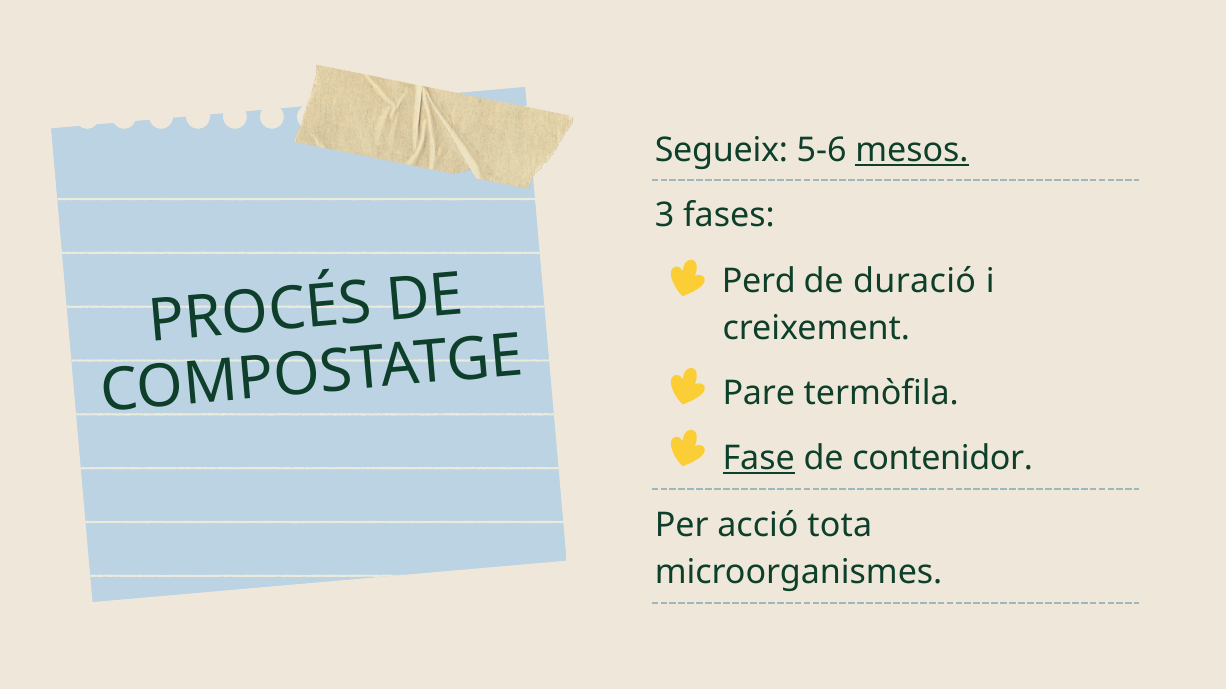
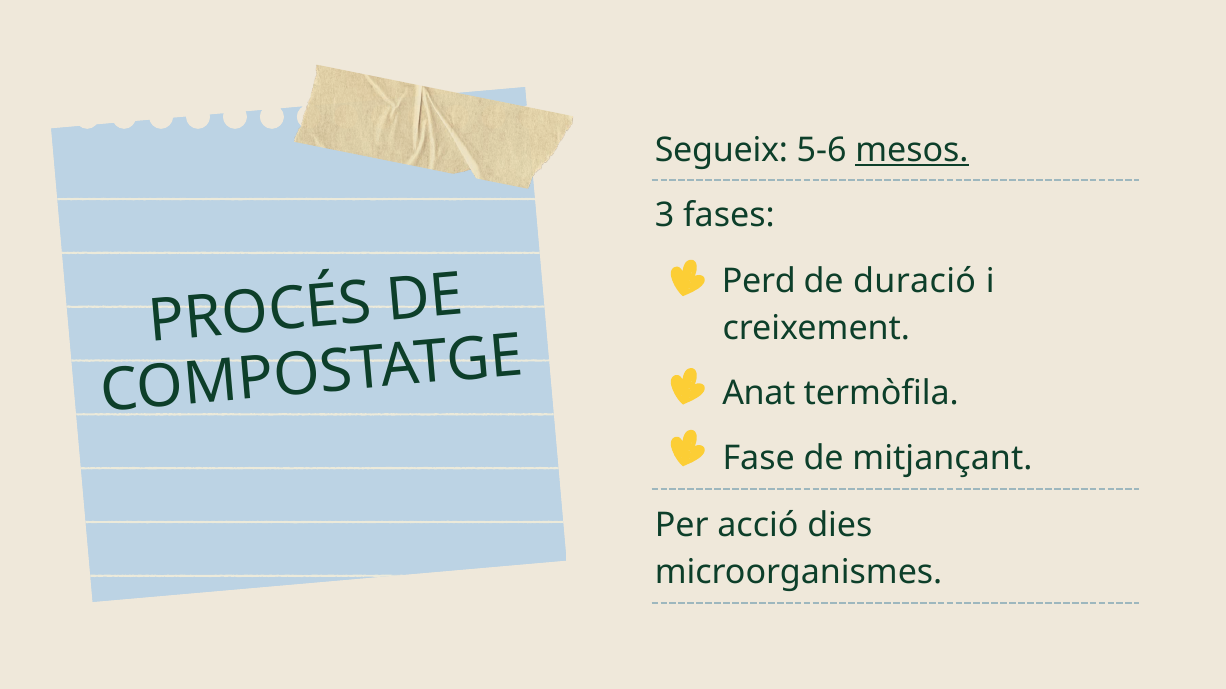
Pare: Pare -> Anat (759, 394)
Fase underline: present -> none (759, 459)
contenidor: contenidor -> mitjançant (942, 459)
tota: tota -> dies (840, 525)
